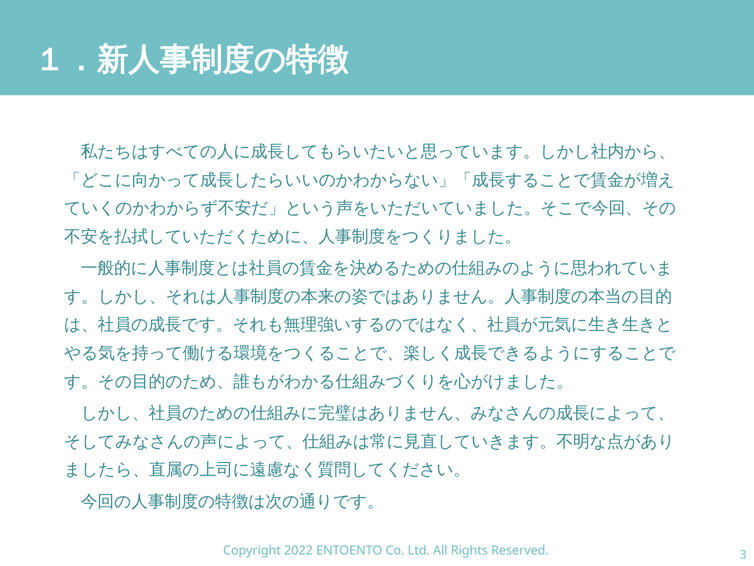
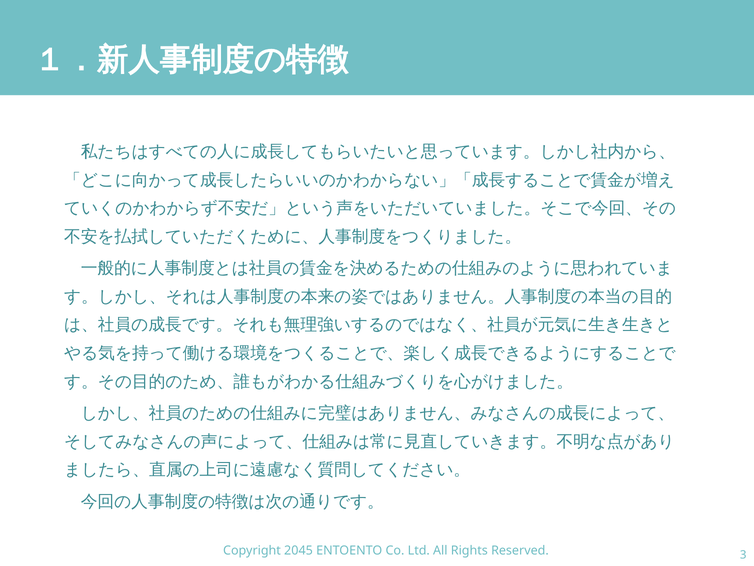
2022: 2022 -> 2045 (298, 550)
